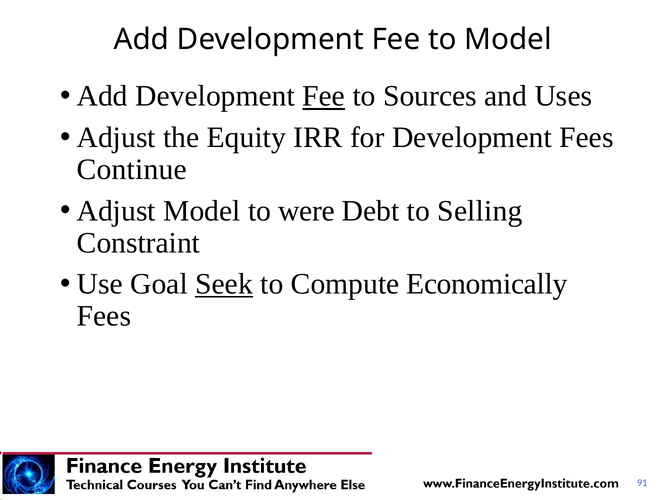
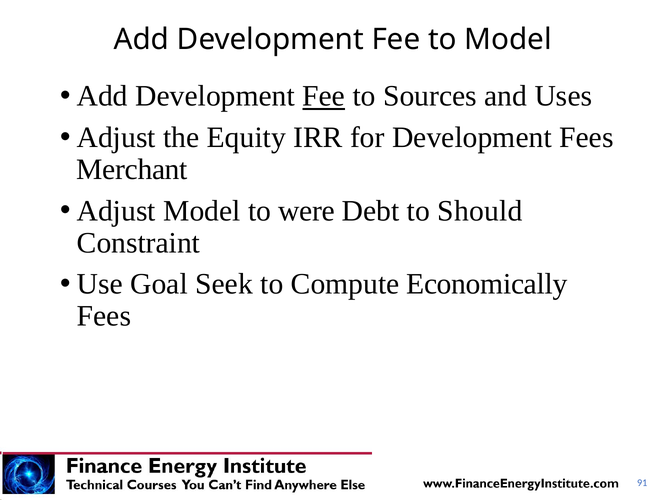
Continue: Continue -> Merchant (132, 170)
Selling: Selling -> Should (480, 211)
Seek underline: present -> none (224, 284)
